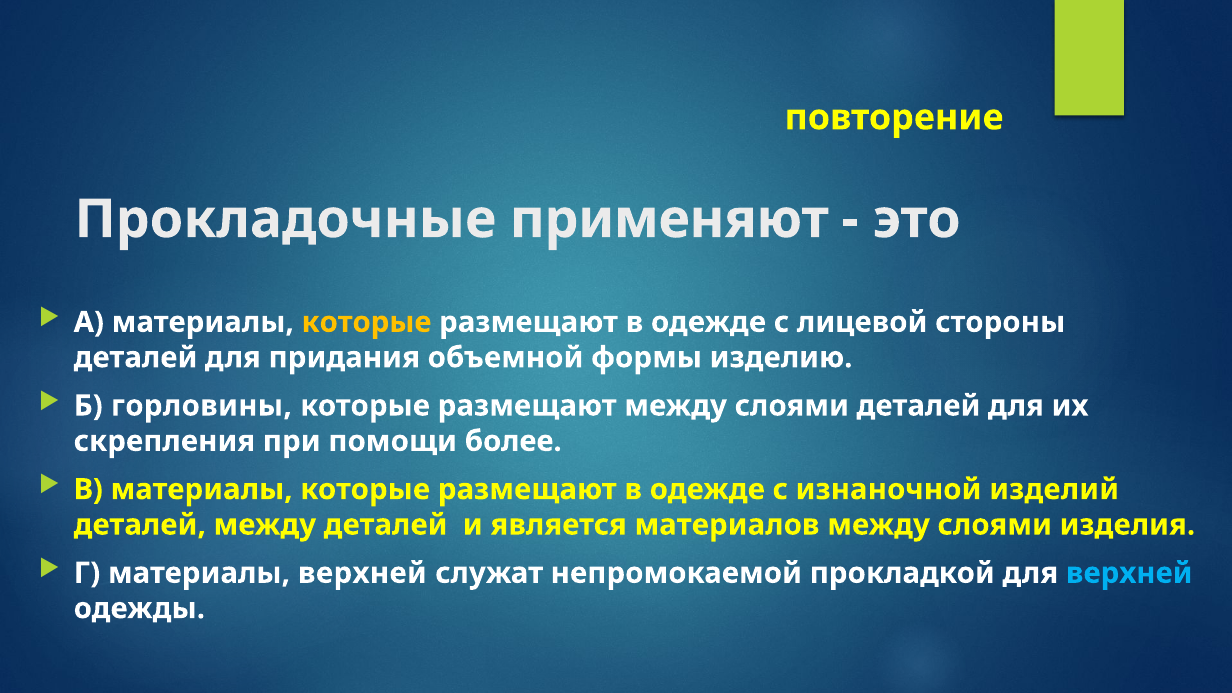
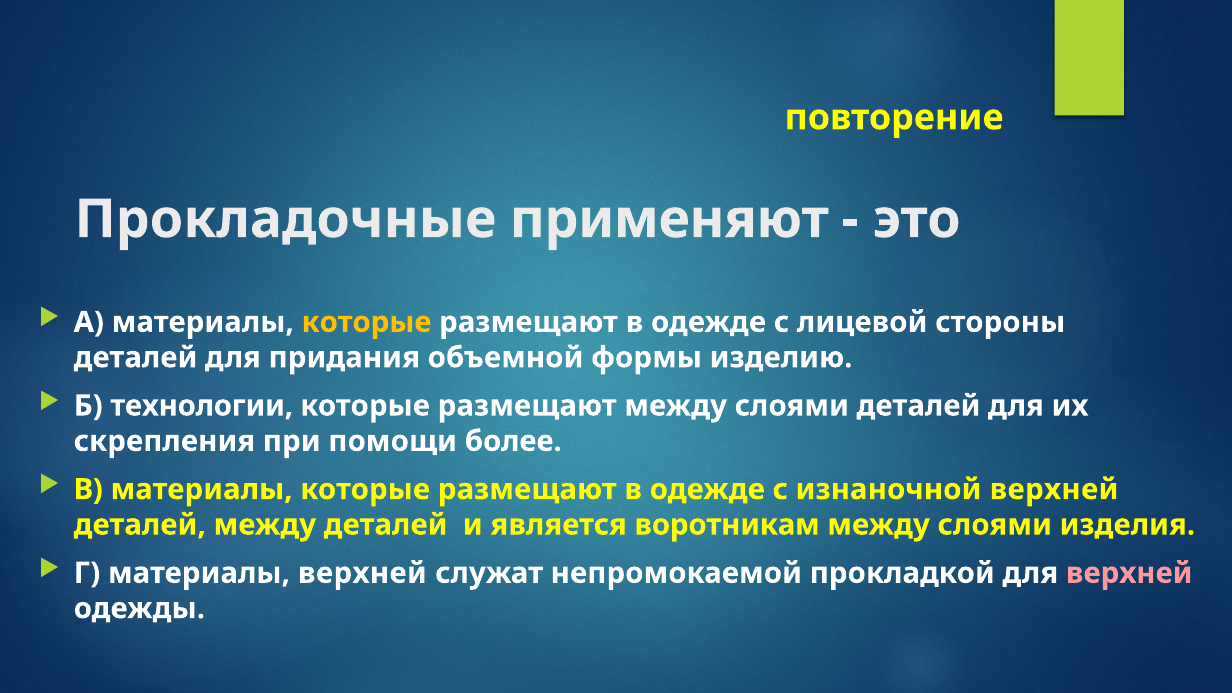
горловины: горловины -> технологии (202, 406)
изнаночной изделий: изделий -> верхней (1054, 489)
материалов: материалов -> воротникам (727, 525)
верхней colour: light blue -> pink (1129, 573)
